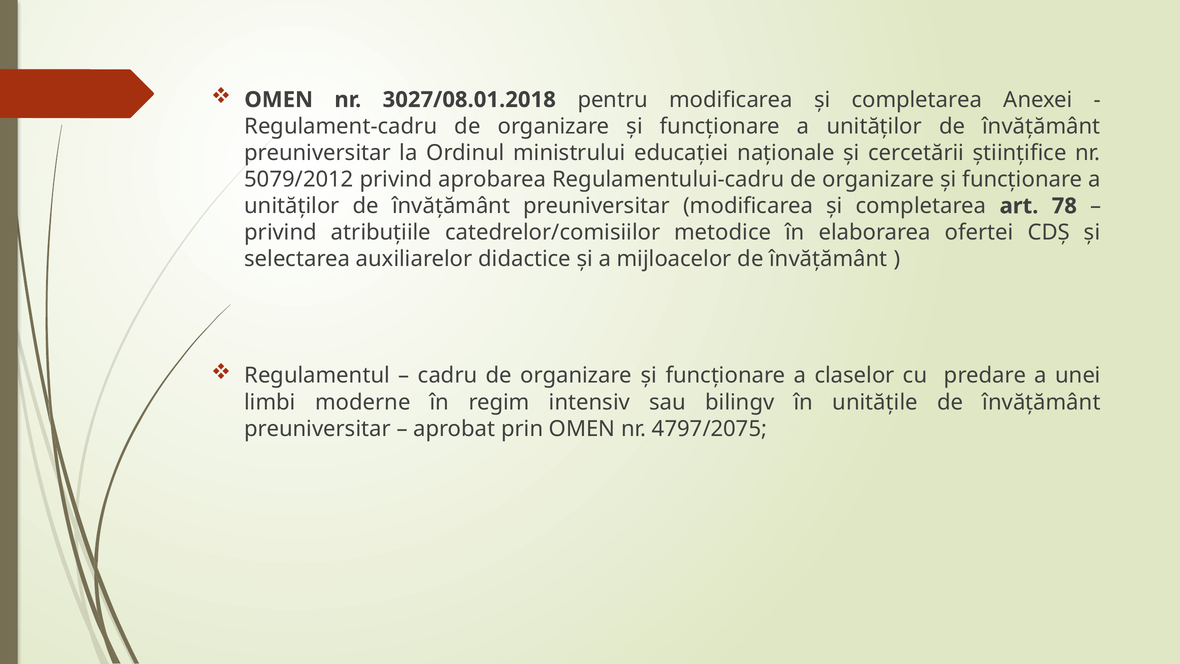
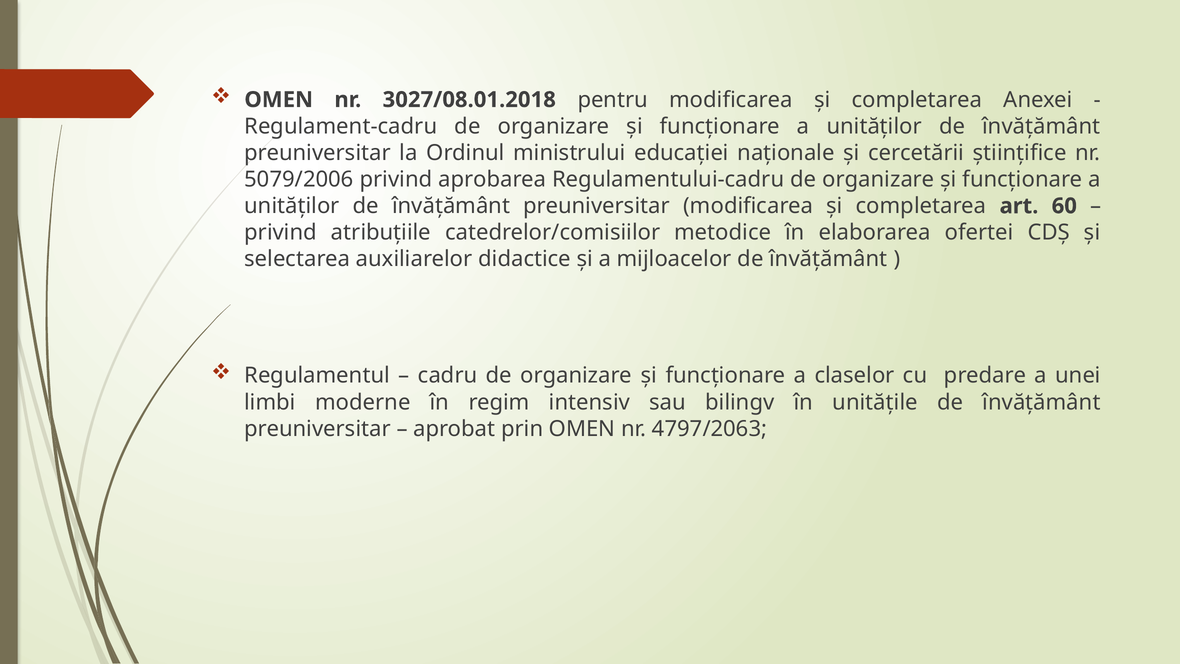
5079/2012: 5079/2012 -> 5079/2006 (299, 179)
78: 78 -> 60 (1064, 206)
4797/2075: 4797/2075 -> 4797/2063 (710, 429)
